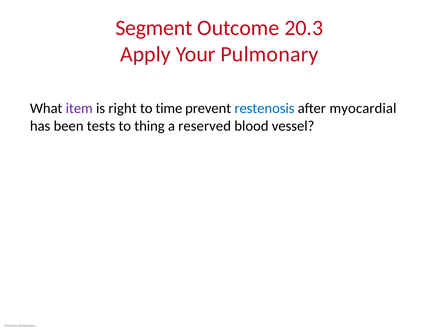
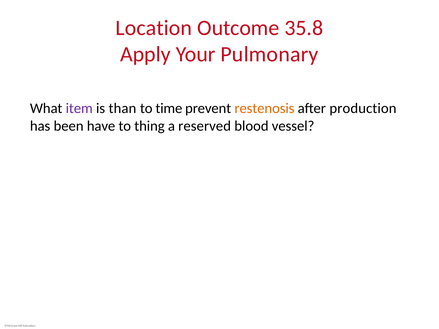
Segment: Segment -> Location (154, 28)
20.3: 20.3 -> 35.8 (304, 28)
right: right -> than (122, 109)
restenosis colour: blue -> orange (264, 109)
myocardial: myocardial -> production (363, 109)
tests: tests -> have (101, 126)
